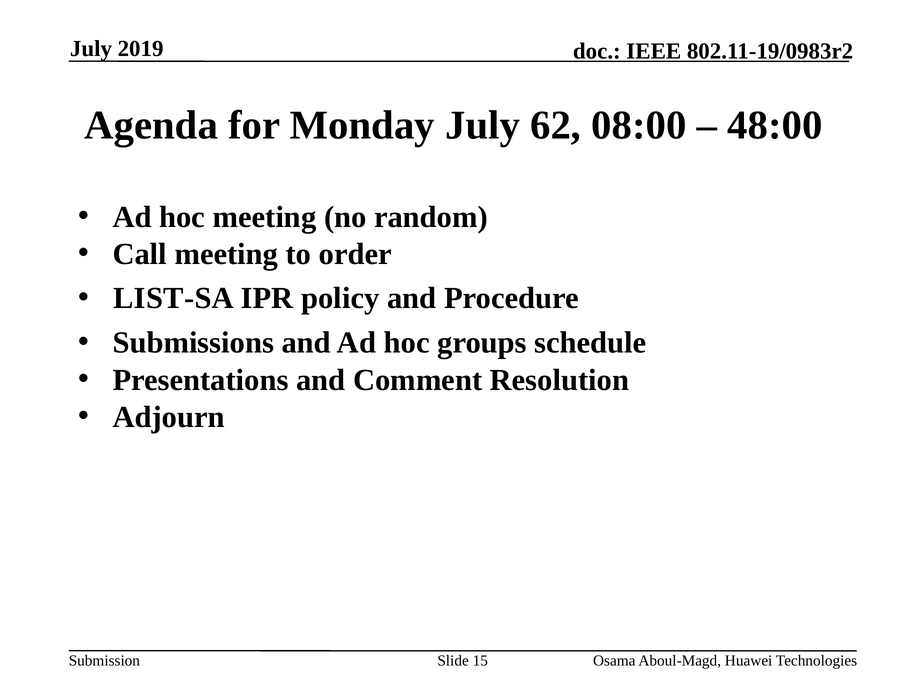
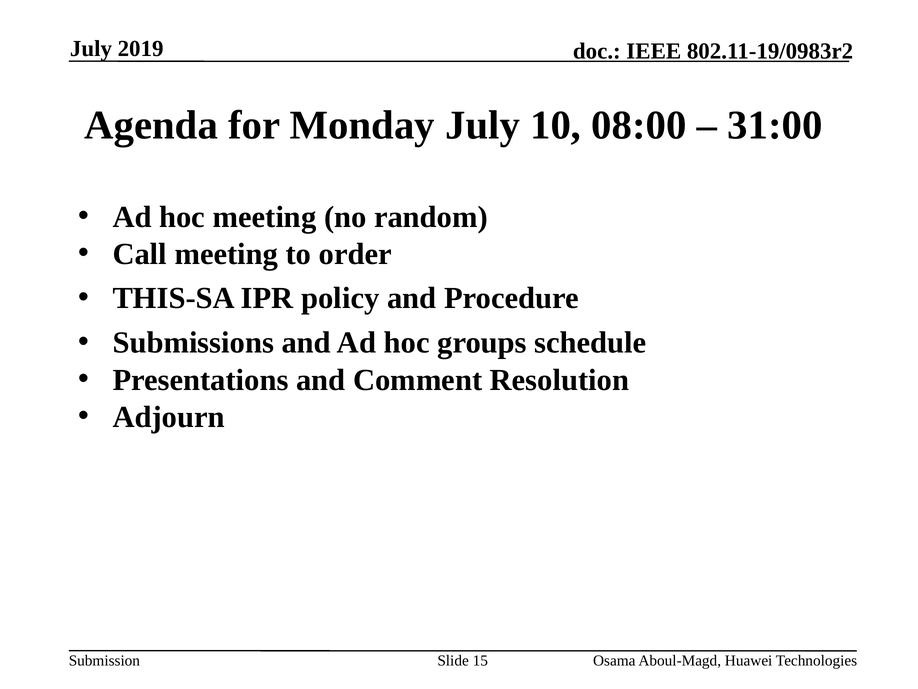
62: 62 -> 10 (556, 125)
48:00: 48:00 -> 31:00 (775, 125)
LIST-SA: LIST-SA -> THIS-SA (174, 298)
